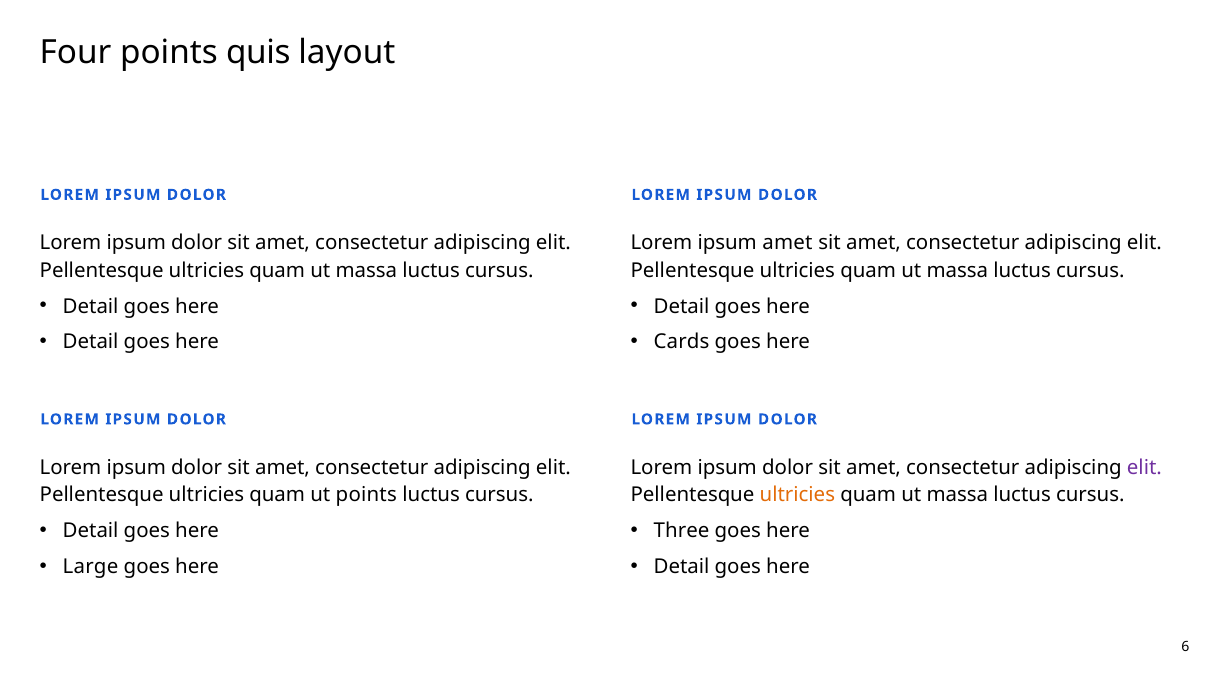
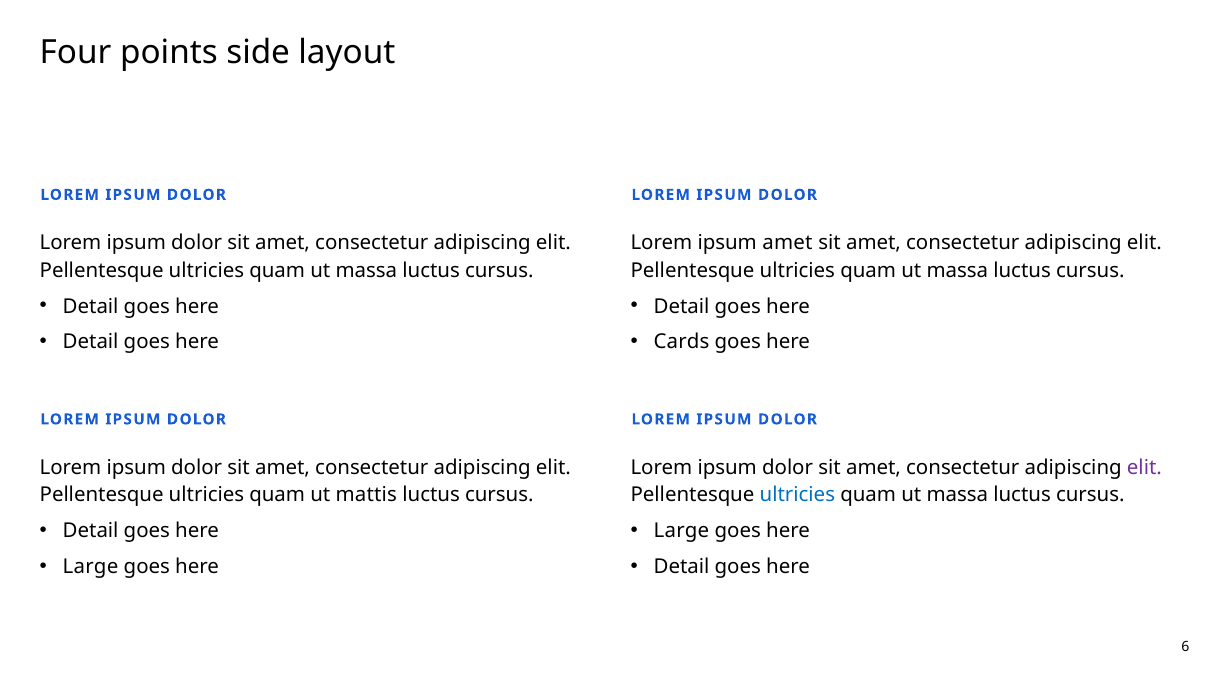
quis: quis -> side (258, 52)
ut points: points -> mattis (366, 495)
ultricies colour: orange -> blue (797, 495)
Three: Three -> Large (681, 531)
